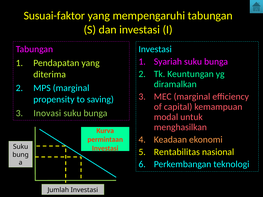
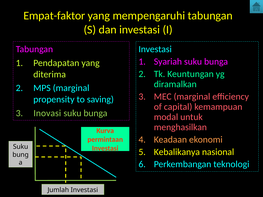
Susuai-faktor: Susuai-faktor -> Empat-faktor (54, 16)
Rentabilitas: Rentabilitas -> Kebalikanya (177, 152)
